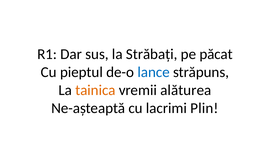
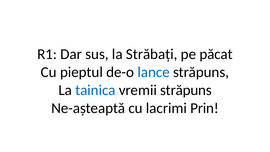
tainica colour: orange -> blue (95, 90)
vremii alăturea: alăturea -> străpuns (186, 90)
Plin: Plin -> Prin (205, 108)
